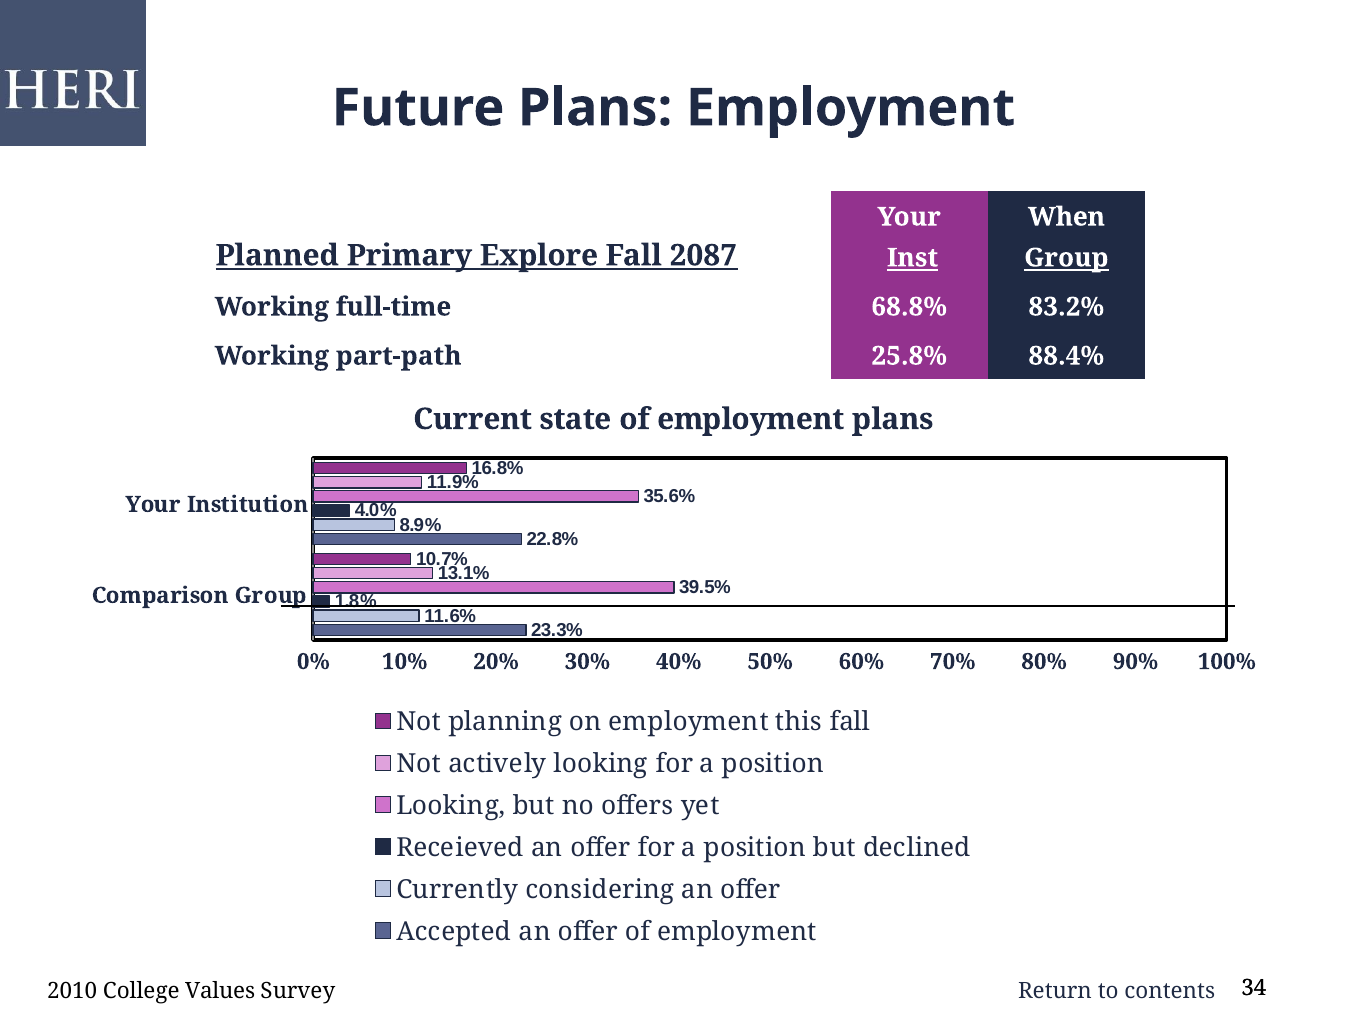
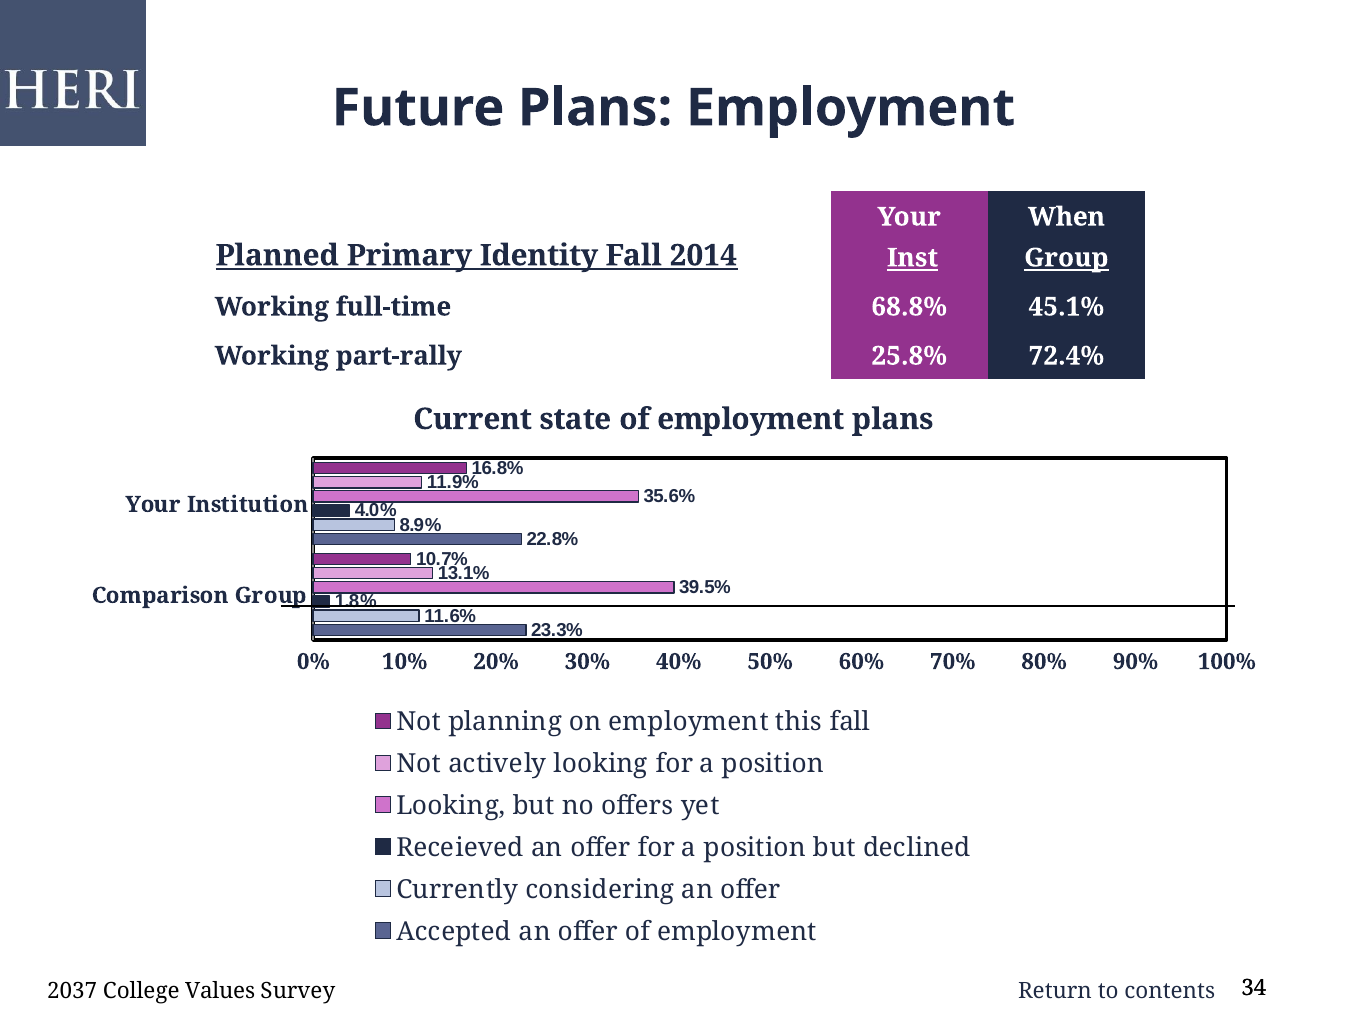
Explore: Explore -> Identity (539, 256)
2087: 2087 -> 2014 (703, 256)
83.2%: 83.2% -> 45.1% (1066, 307)
part-path: part-path -> part-rally (399, 356)
88.4%: 88.4% -> 72.4% (1066, 356)
2010: 2010 -> 2037 (72, 992)
